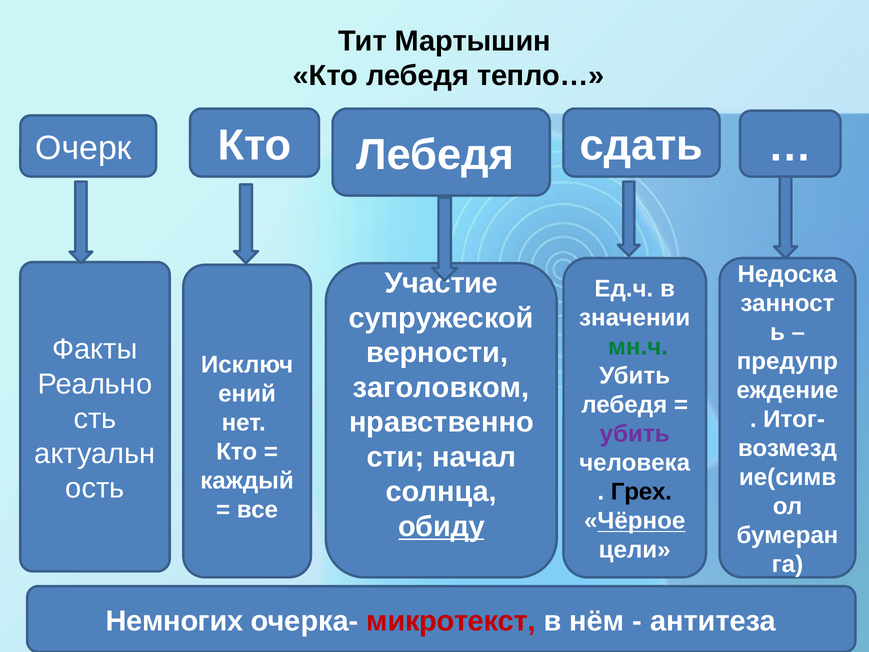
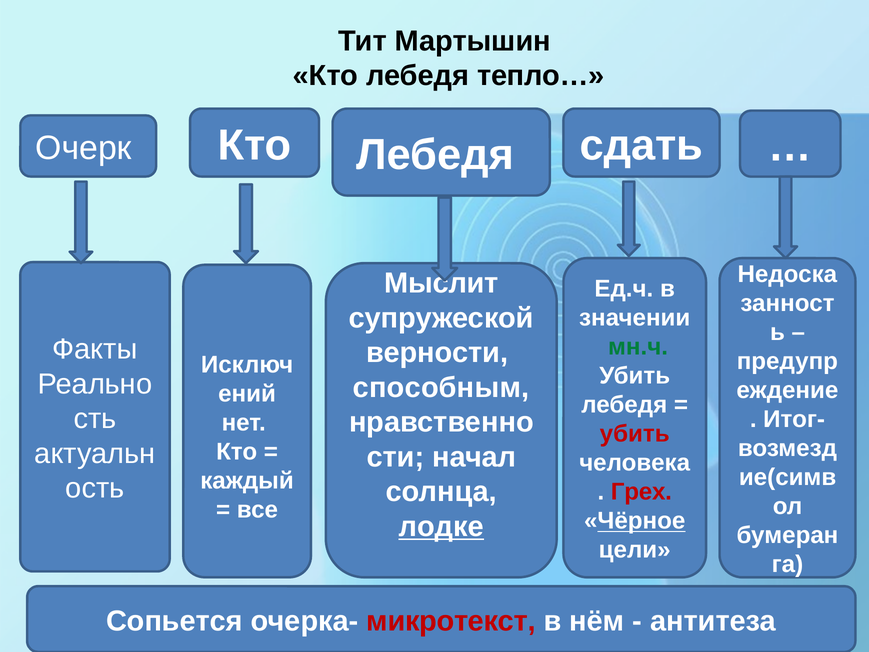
Участие: Участие -> Мыслит (441, 283)
заголовком: заголовком -> способным (441, 387)
убить colour: purple -> red (635, 434)
Грех colour: black -> red (641, 492)
обиду: обиду -> лодке (441, 526)
Немногих: Немногих -> Сопьется (174, 621)
